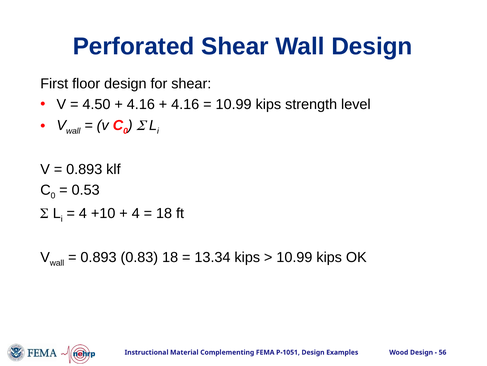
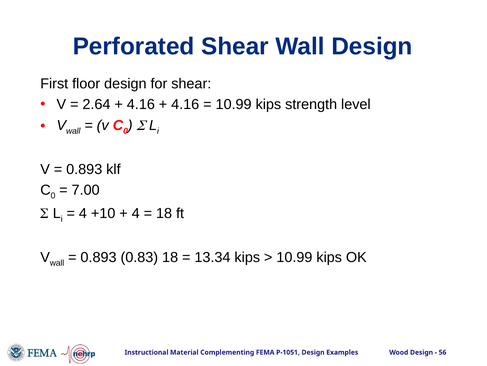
4.50: 4.50 -> 2.64 (96, 104)
0.53: 0.53 -> 7.00 (86, 190)
